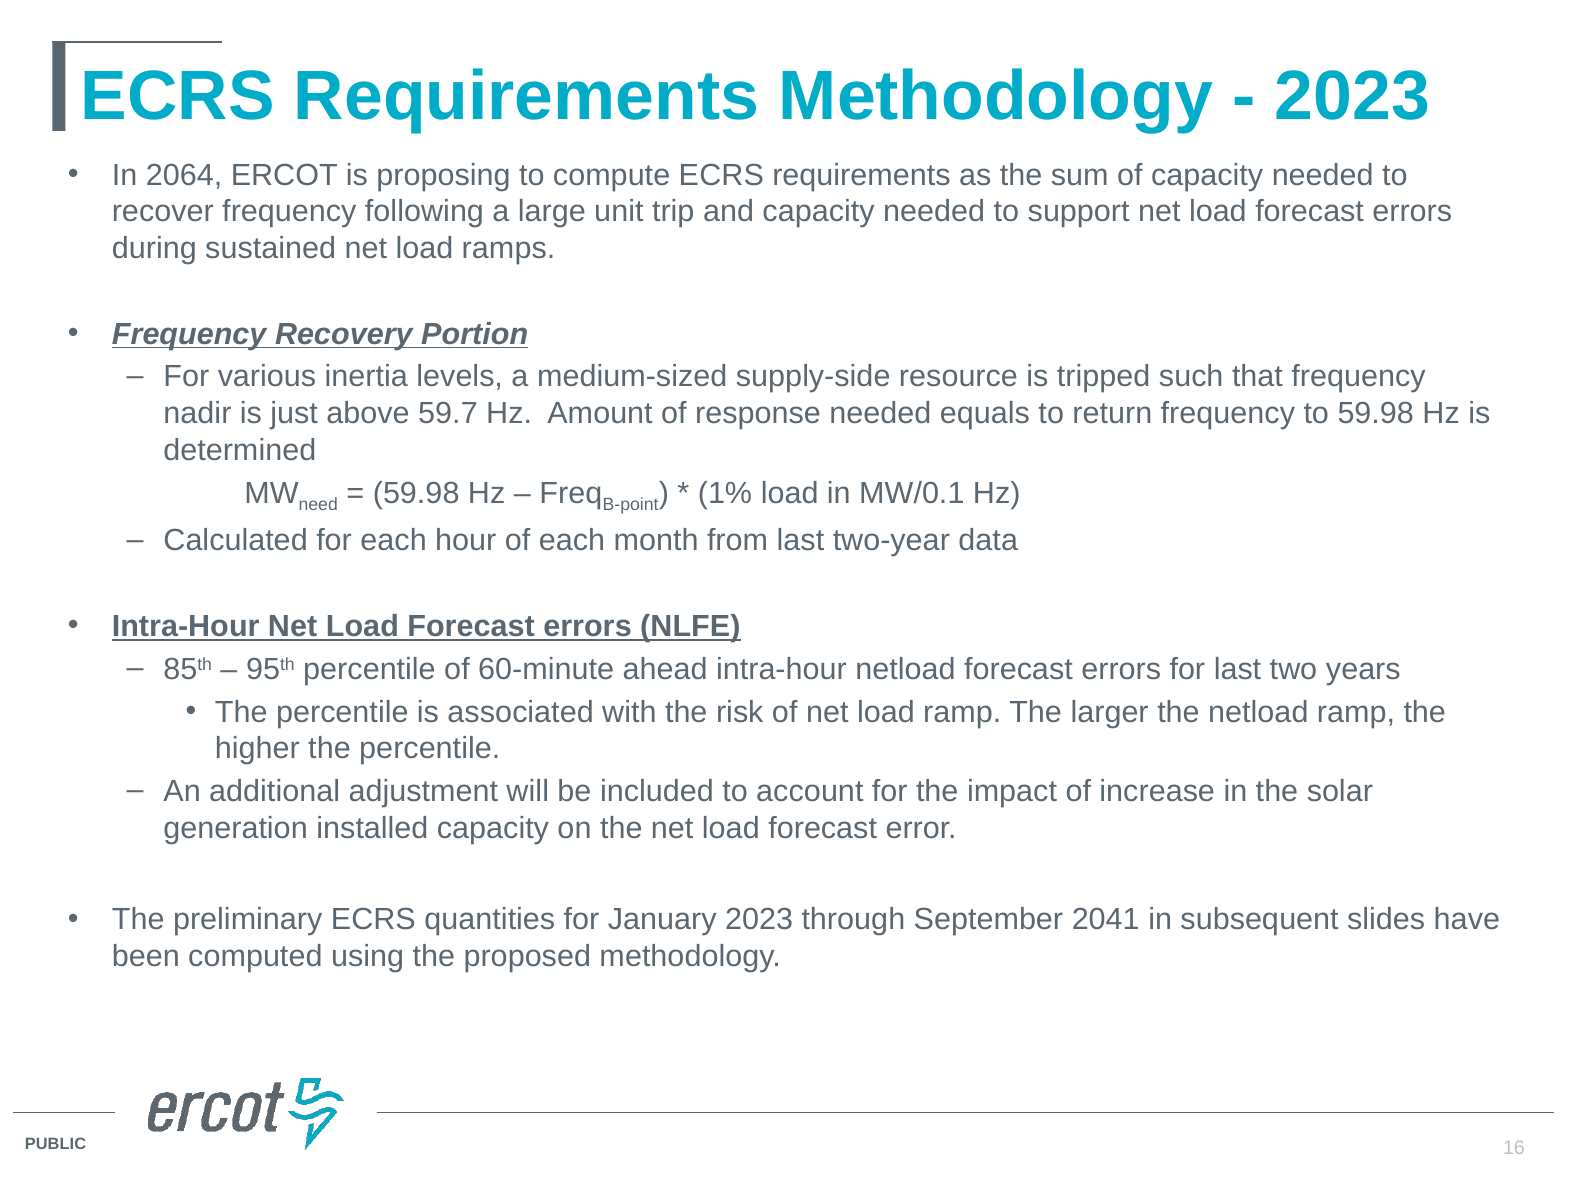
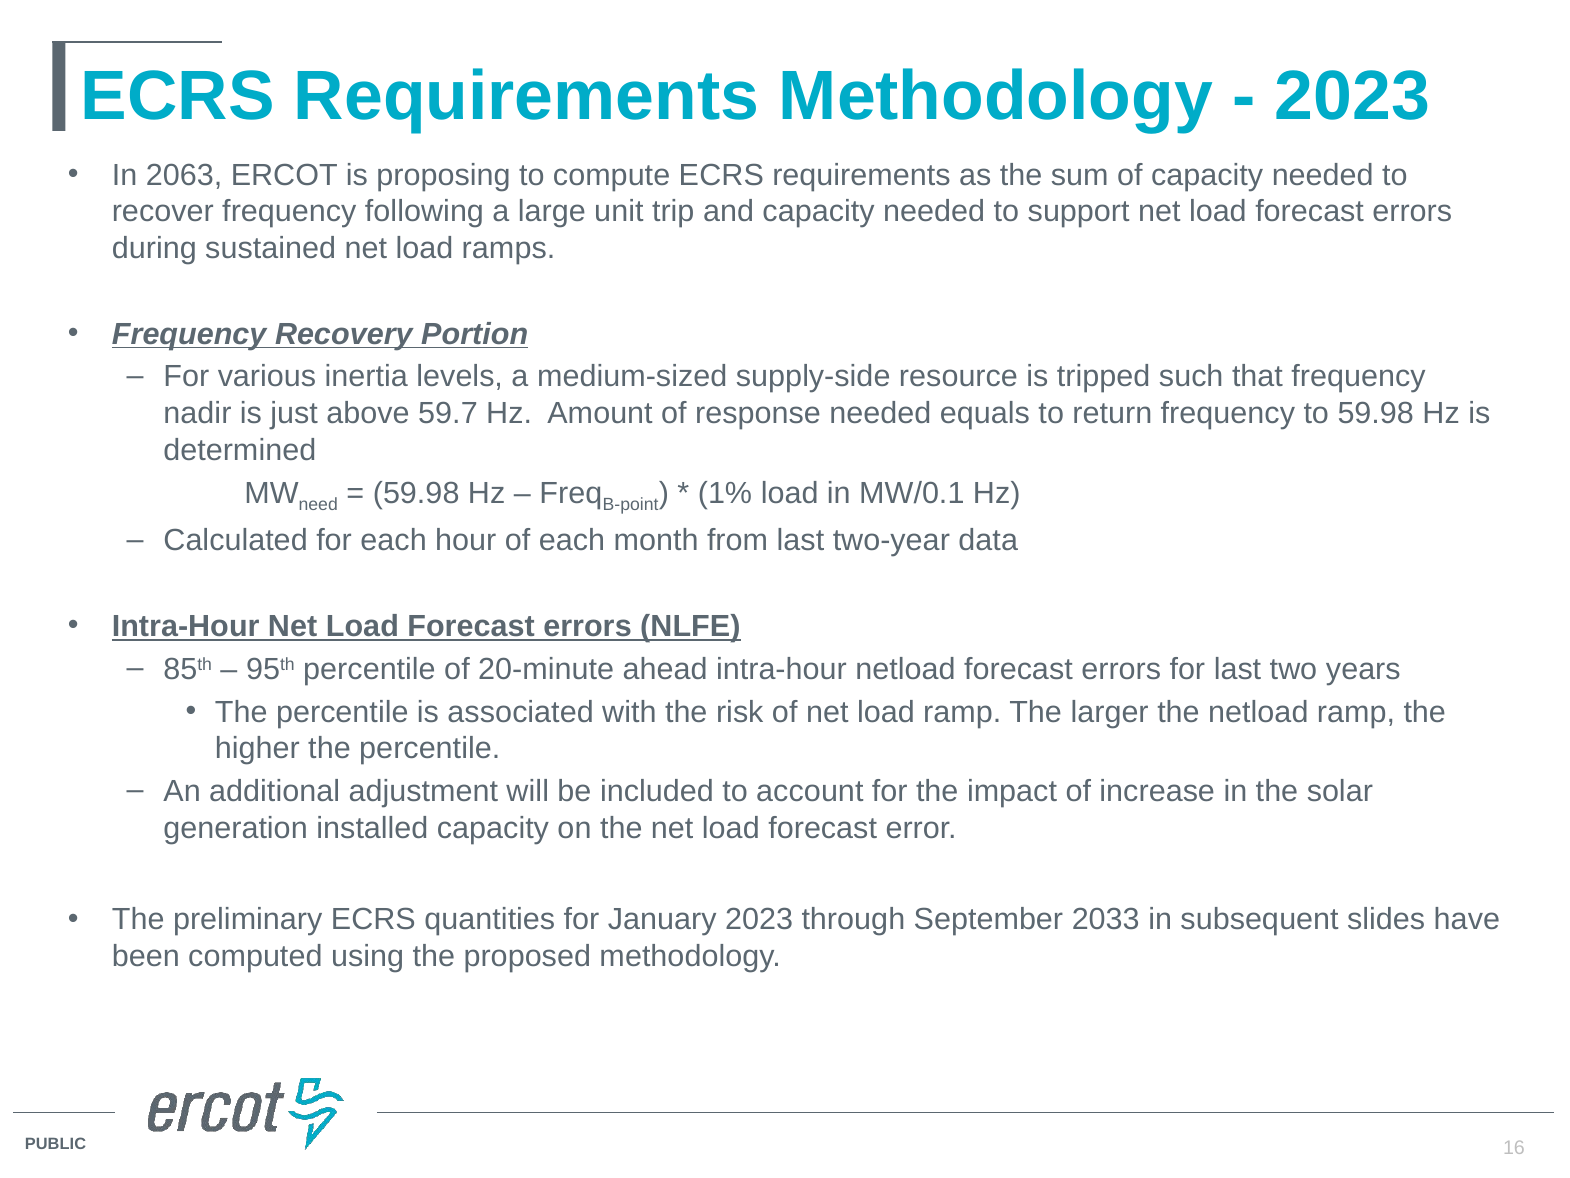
2064: 2064 -> 2063 (184, 175)
60-minute: 60-minute -> 20-minute (546, 669)
2041: 2041 -> 2033 (1106, 919)
